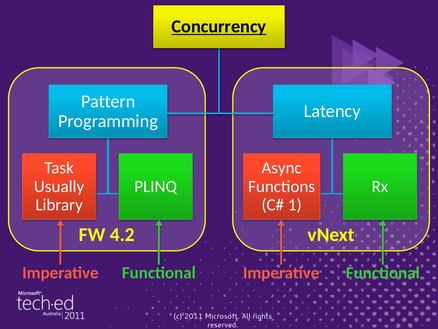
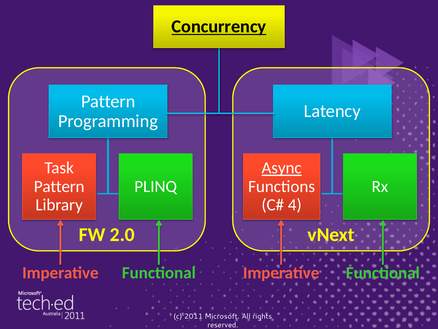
Async underline: none -> present (282, 168)
Usually: Usually -> Pattern (59, 186)
1: 1 -> 4 (295, 205)
4.2: 4.2 -> 2.0 (122, 234)
